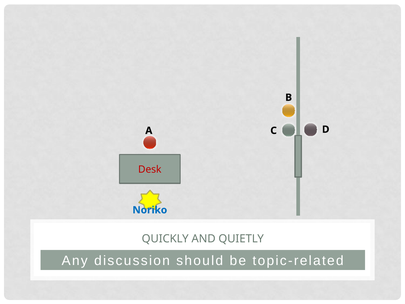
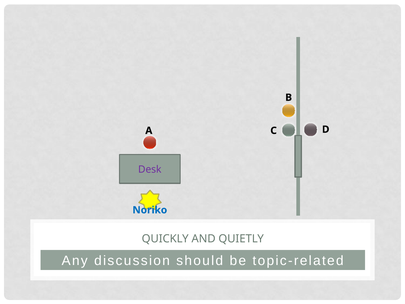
Desk colour: red -> purple (150, 170)
